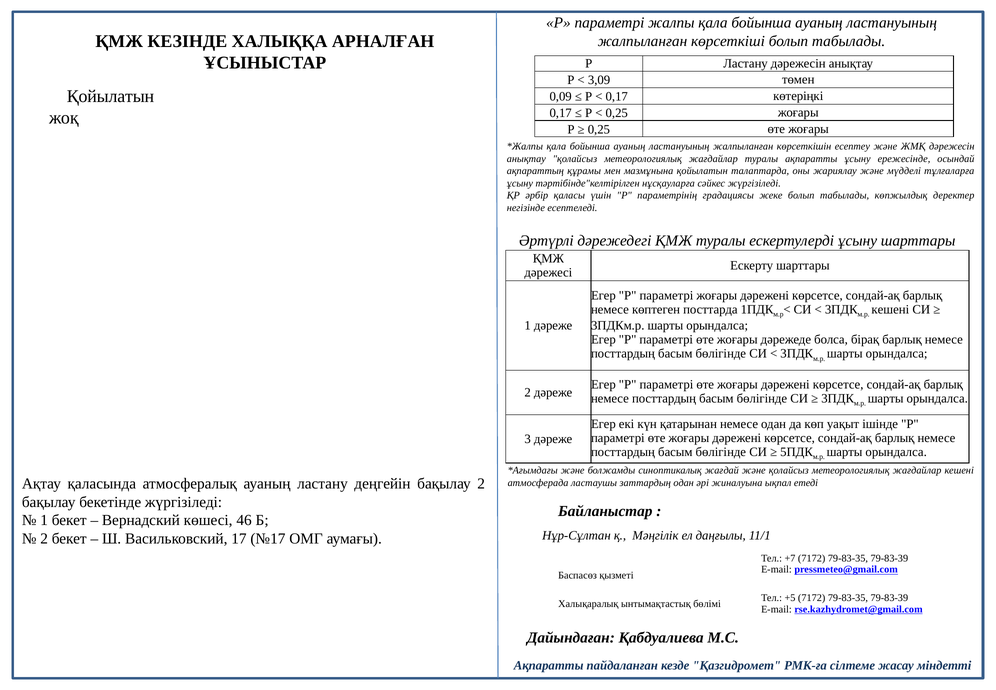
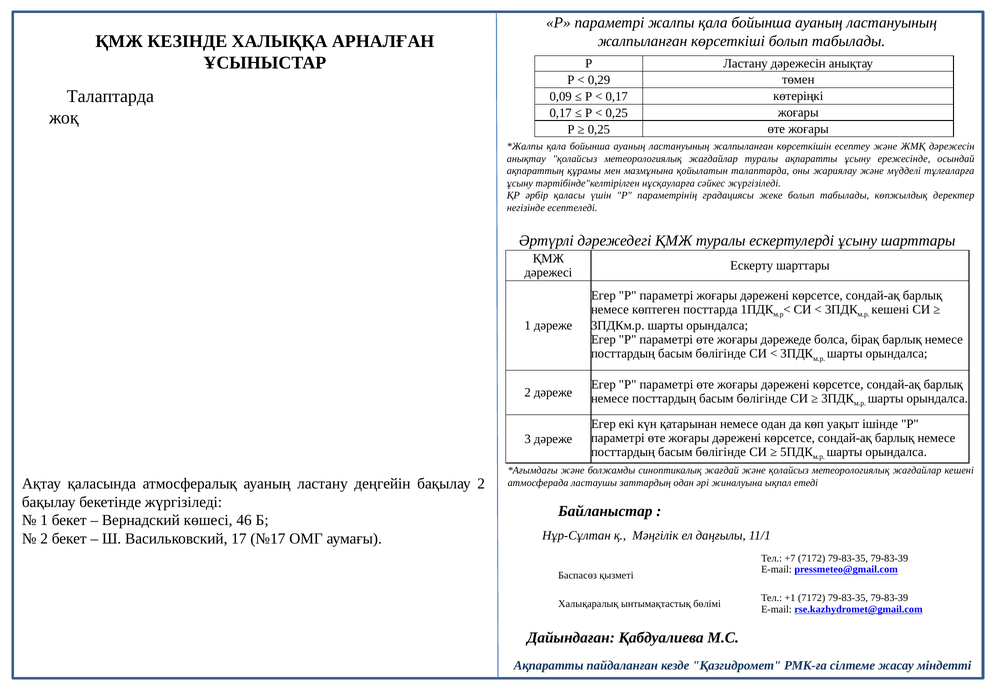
3,09: 3,09 -> 0,29 (599, 80)
Қойылатын: Қойылатын -> Талаптарда (110, 96)
+5: +5 -> +1 (790, 598)
